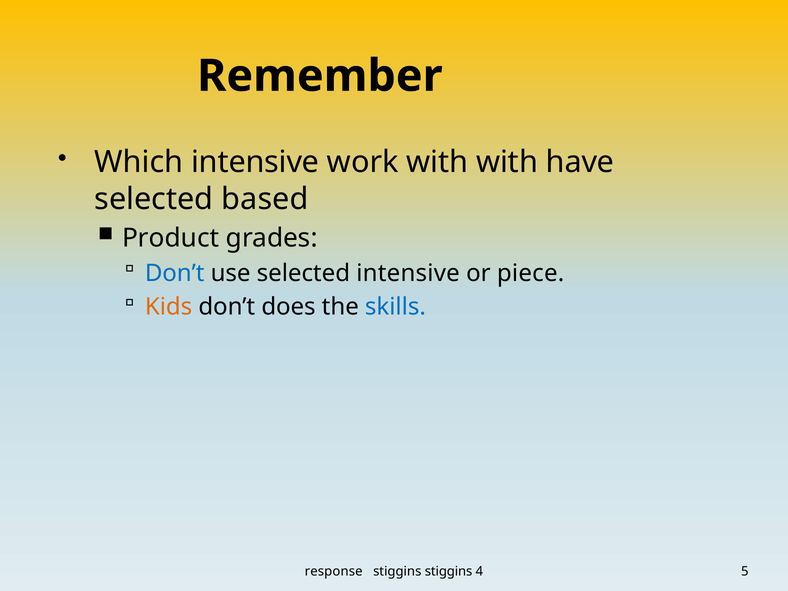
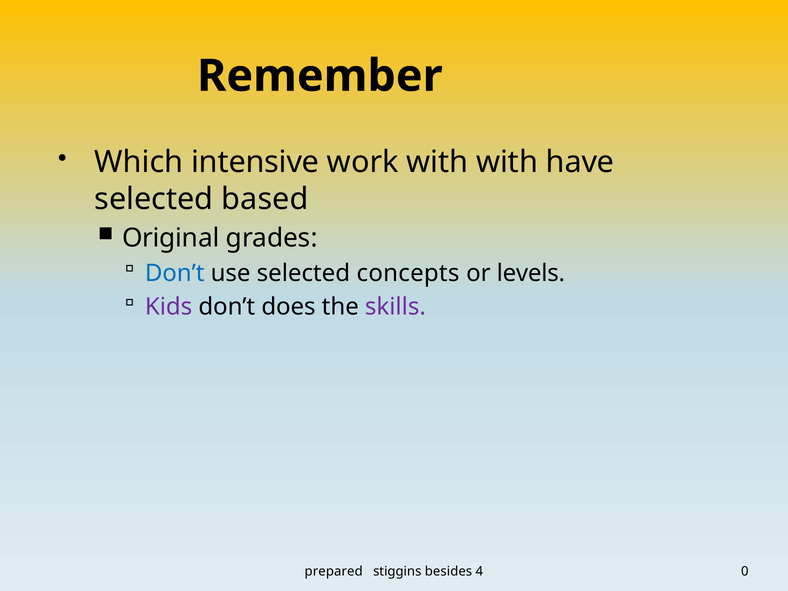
Product: Product -> Original (171, 238)
selected intensive: intensive -> concepts (408, 273)
piece: piece -> levels (531, 273)
Kids colour: orange -> purple (169, 307)
skills colour: blue -> purple (395, 307)
response: response -> prepared (334, 571)
stiggins stiggins: stiggins -> besides (448, 571)
5: 5 -> 0 (745, 571)
